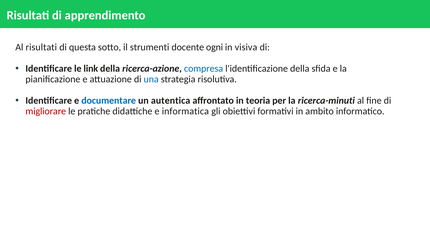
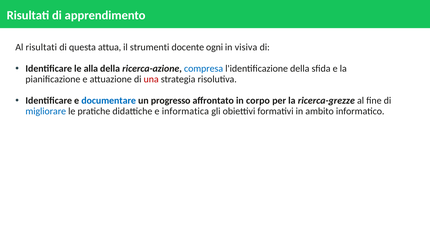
sotto: sotto -> attua (110, 47)
link: link -> alla (91, 69)
una colour: blue -> red (151, 79)
autentica: autentica -> progresso (171, 101)
teoria: teoria -> corpo (258, 101)
ricerca-minuti: ricerca-minuti -> ricerca-grezze (326, 101)
migliorare colour: red -> blue (46, 111)
